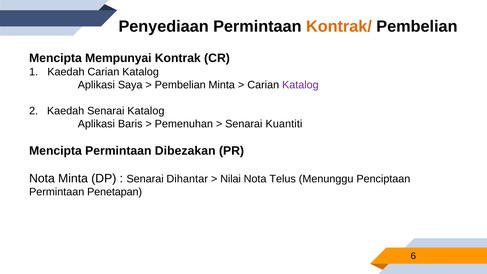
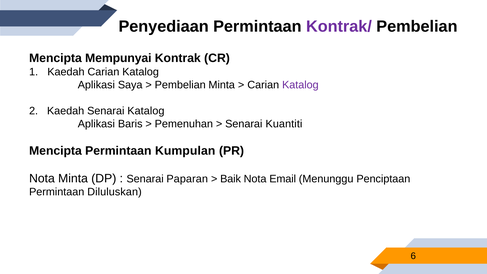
Kontrak/ colour: orange -> purple (339, 26)
Dibezakan: Dibezakan -> Kumpulan (185, 151)
Dihantar: Dihantar -> Paparan (187, 179)
Nilai: Nilai -> Baik (231, 179)
Telus: Telus -> Email (283, 179)
Penetapan: Penetapan -> Diluluskan (114, 192)
